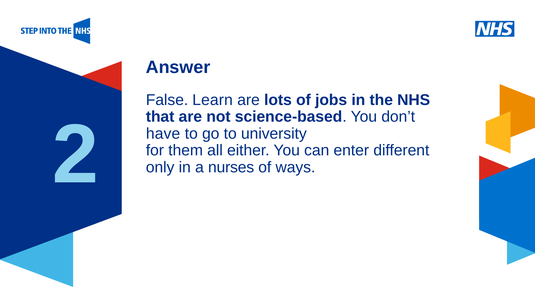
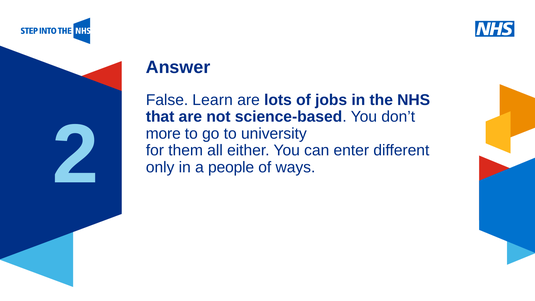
have: have -> more (163, 134)
nurses: nurses -> people (231, 167)
